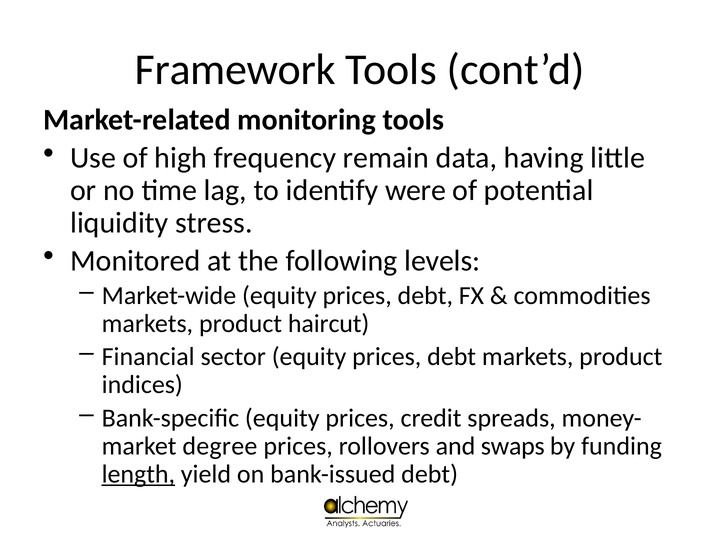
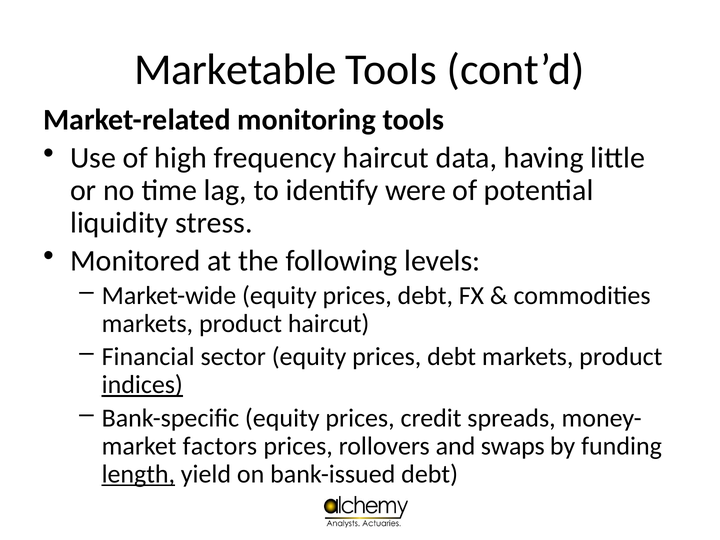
Framework: Framework -> Marketable (235, 70)
frequency remain: remain -> haircut (386, 158)
indices underline: none -> present (142, 385)
degree: degree -> factors (220, 446)
